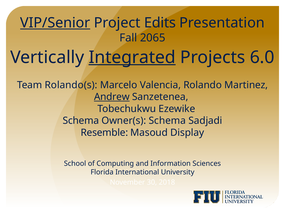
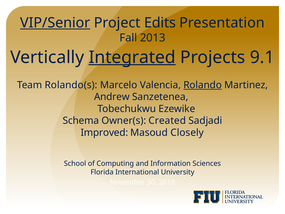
2065: 2065 -> 2013 (153, 38)
6.0: 6.0 -> 9.1 (262, 57)
Rolando underline: none -> present (203, 85)
Andrew underline: present -> none (112, 97)
Owner(s Schema: Schema -> Created (167, 121)
Resemble: Resemble -> Improved (104, 132)
Display: Display -> Closely (187, 132)
